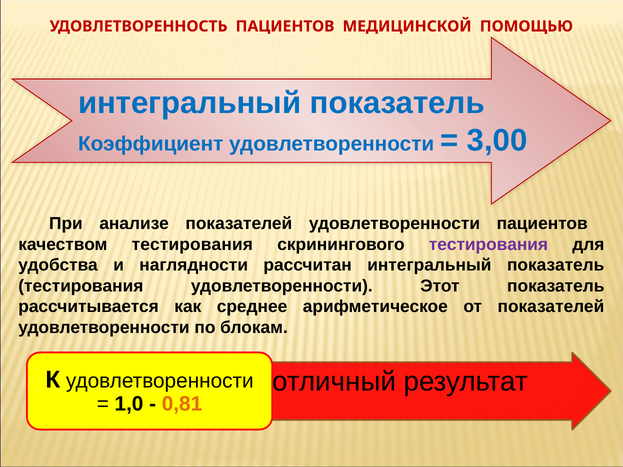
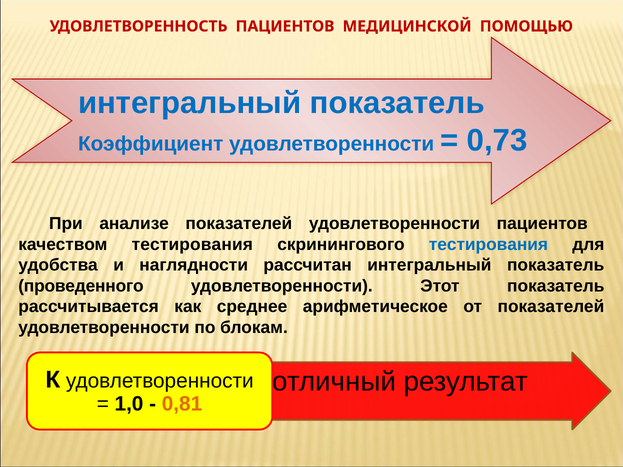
3,00: 3,00 -> 0,73 (497, 140)
тестирования colour: purple -> blue (488, 244)
тестирования: тестирования -> проведенного (81, 286)
